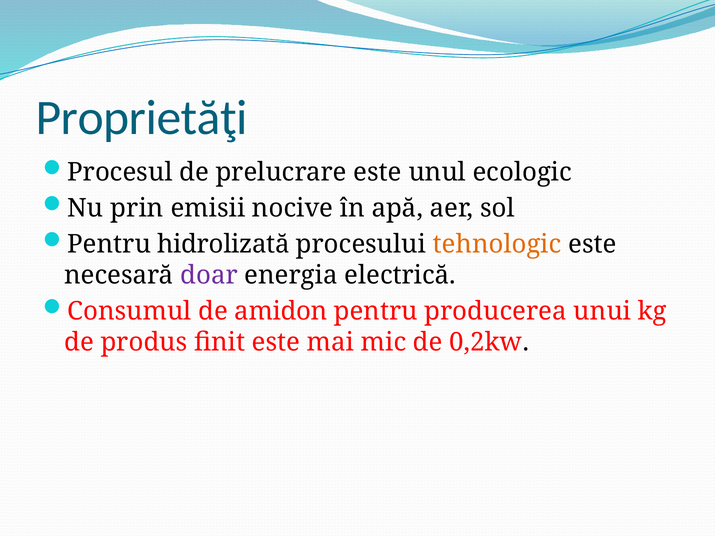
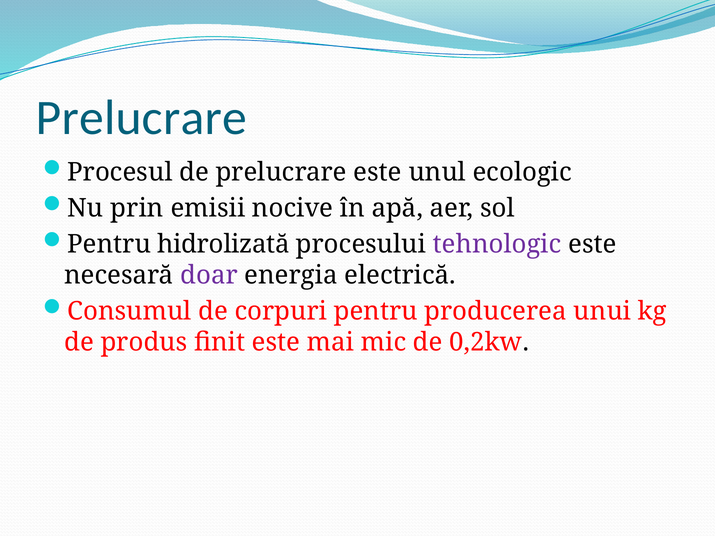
Proprietăţi: Proprietăţi -> Prelucrare (141, 118)
tehnologic colour: orange -> purple (497, 244)
amidon: amidon -> corpuri (281, 311)
